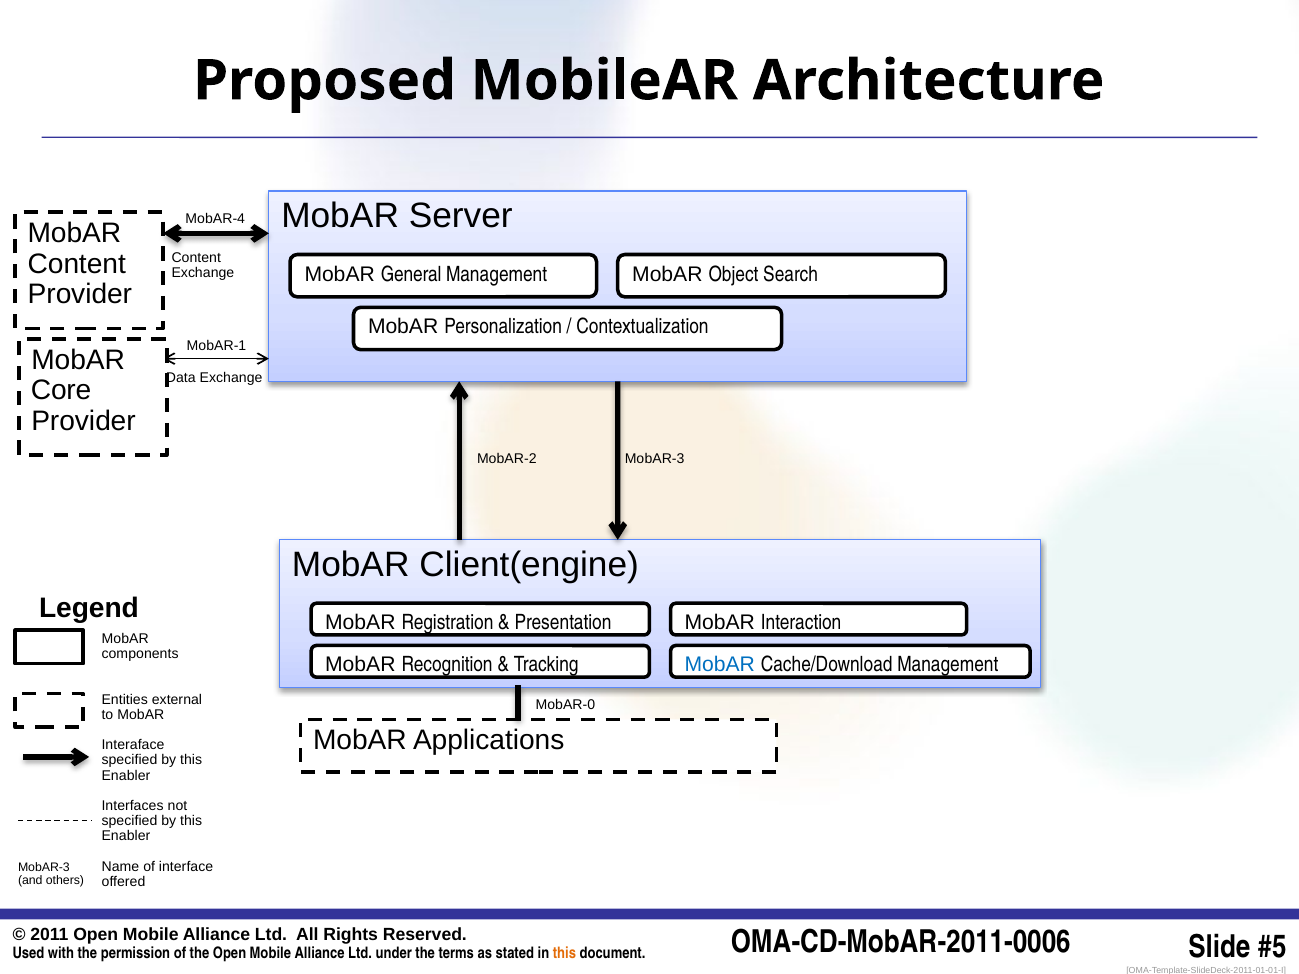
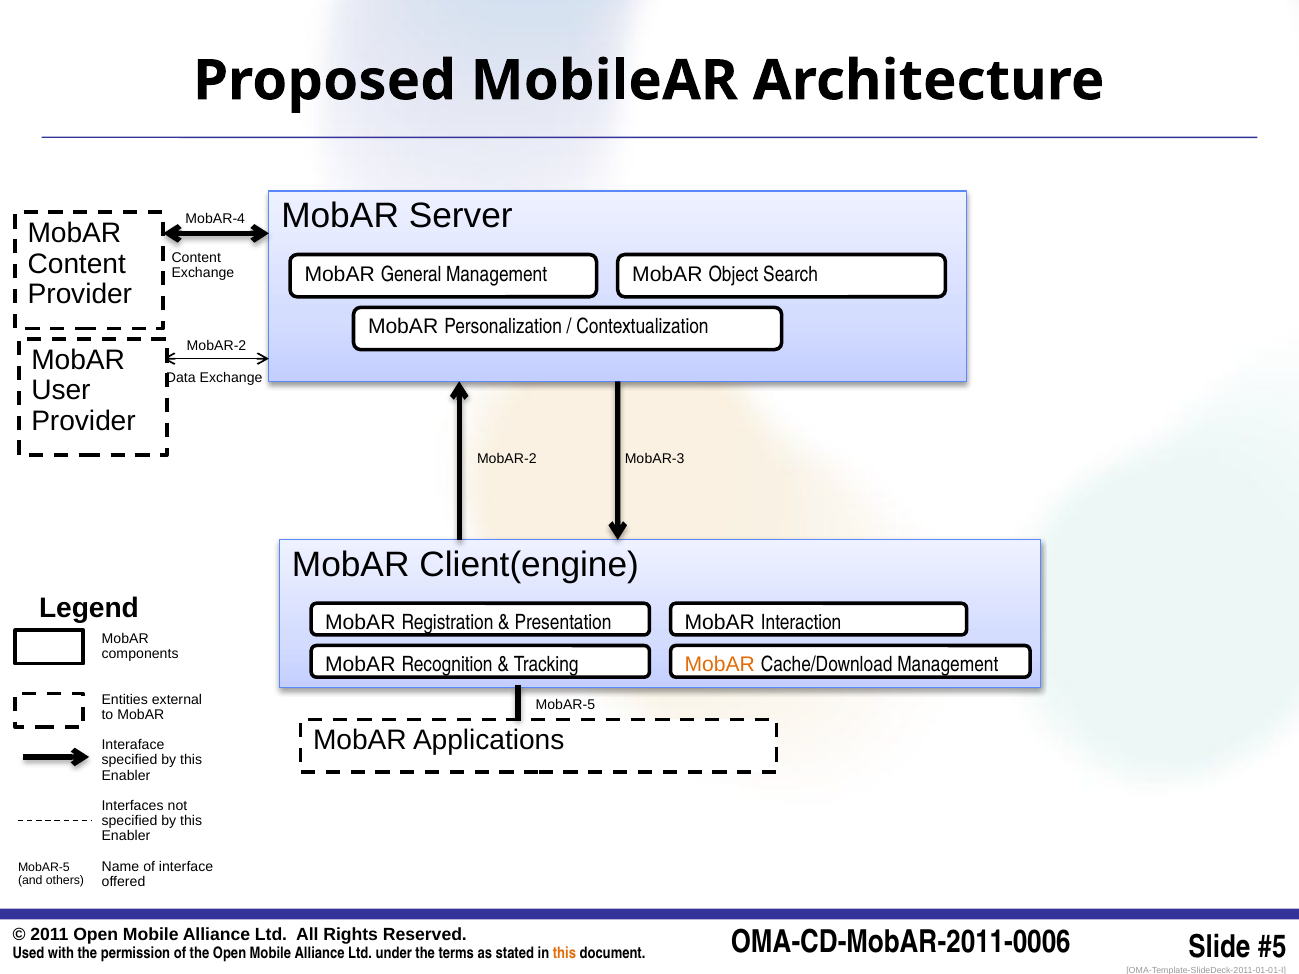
MobAR-1: MobAR-1 -> MobAR-2 (217, 346)
Core: Core -> User (61, 391)
MobAR colour: blue -> orange (720, 665)
MobAR-0: MobAR-0 -> MobAR-5 (565, 705)
MobAR-3: MobAR-3 -> MobAR-5 (44, 868)
